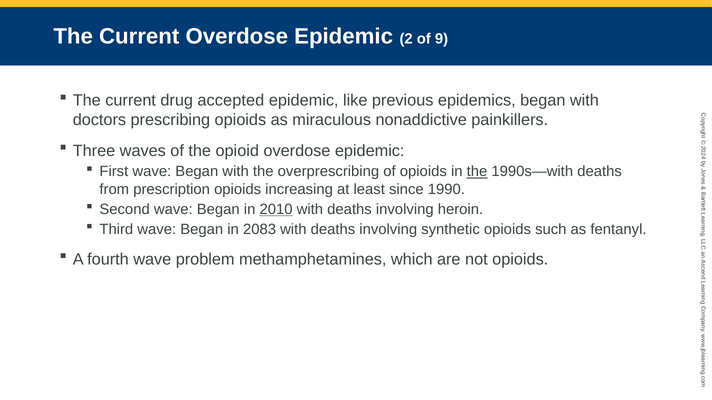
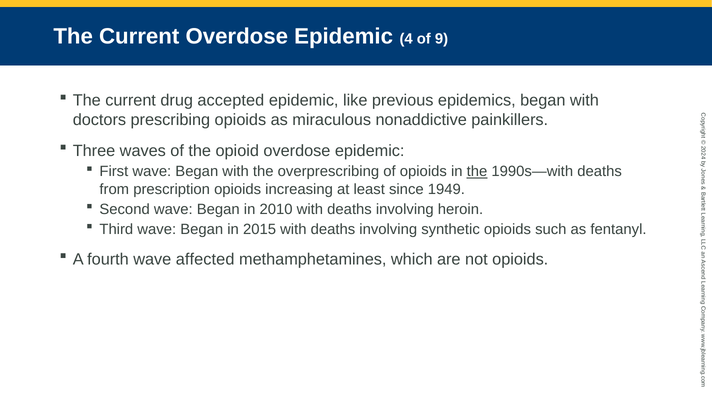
Epidemic 2: 2 -> 4 (406, 39)
1990: 1990 -> 1949 (446, 190)
2010 underline: present -> none (276, 210)
2083: 2083 -> 2015 (260, 230)
problem: problem -> affected (205, 260)
